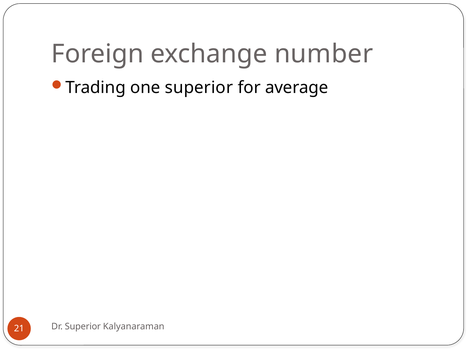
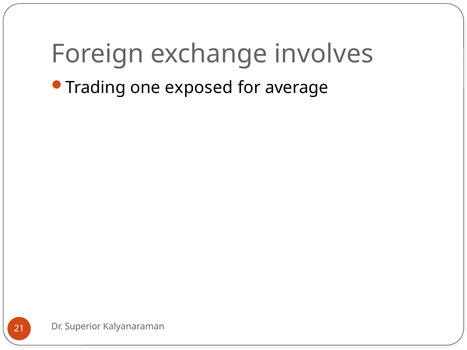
number: number -> involves (324, 54)
one superior: superior -> exposed (199, 88)
